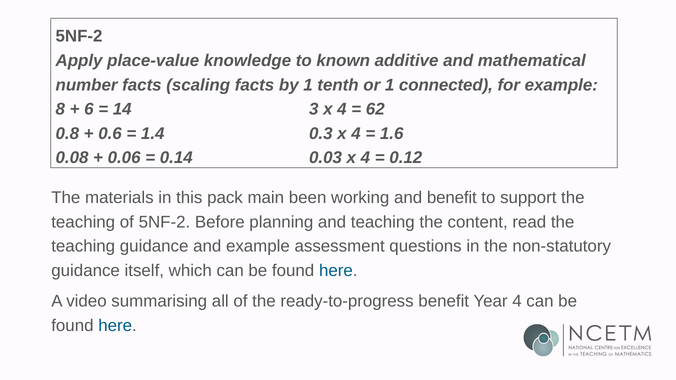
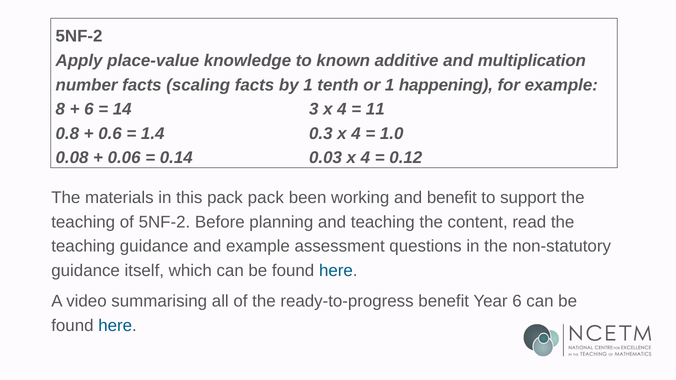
mathematical: mathematical -> multiplication (532, 61)
connected: connected -> happening (446, 85)
62: 62 -> 11 (375, 109)
1.6: 1.6 -> 1.0 (392, 134)
pack main: main -> pack (266, 198)
Year 4: 4 -> 6 (517, 302)
